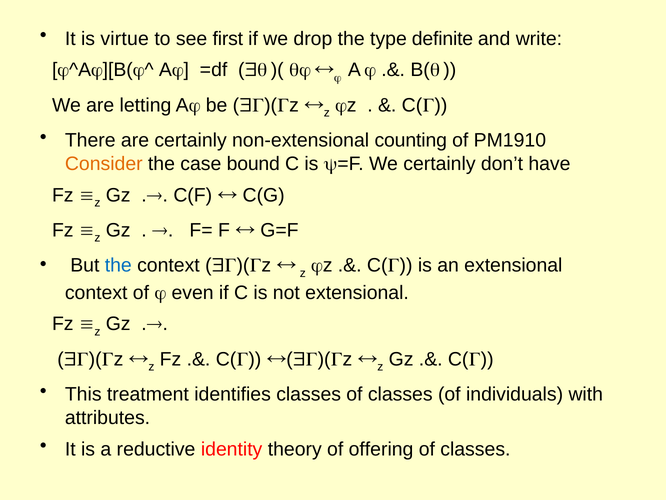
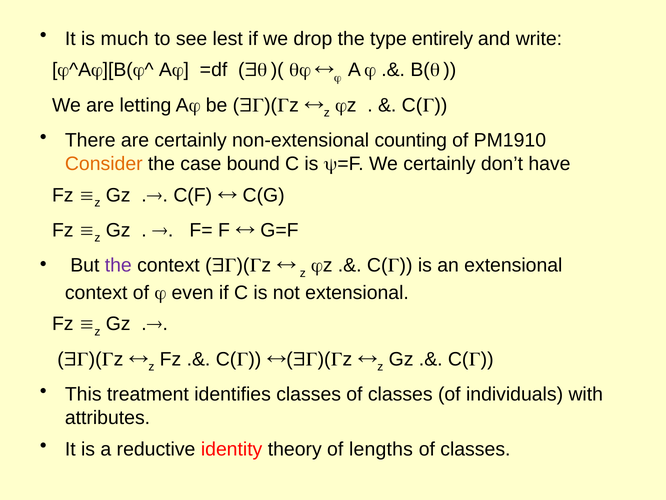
virtue: virtue -> much (125, 39)
first: first -> lest (228, 39)
definite: definite -> entirely (442, 39)
the colour: blue -> purple (118, 265)
offering: offering -> lengths (381, 449)
